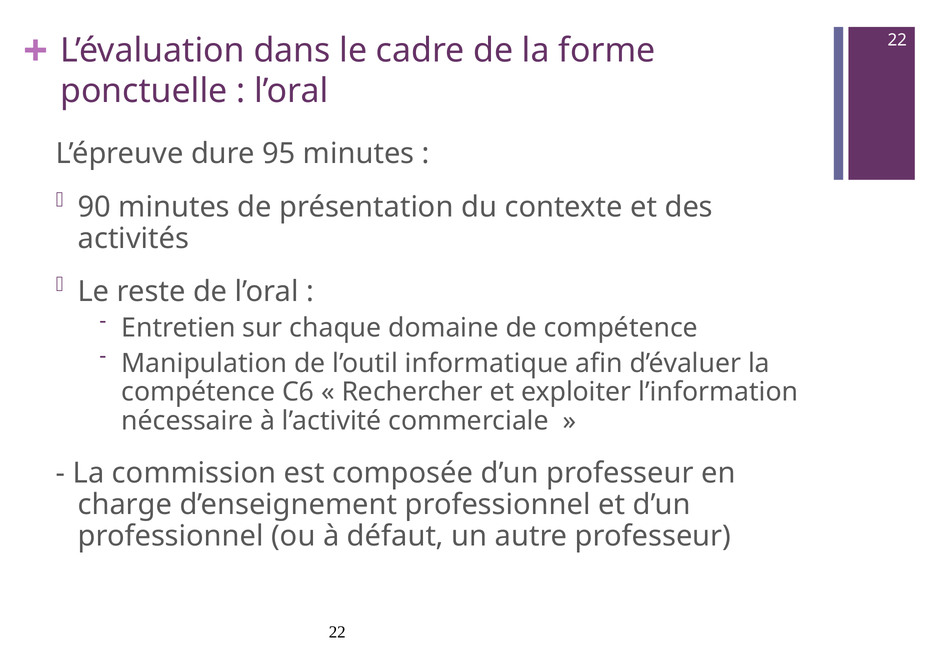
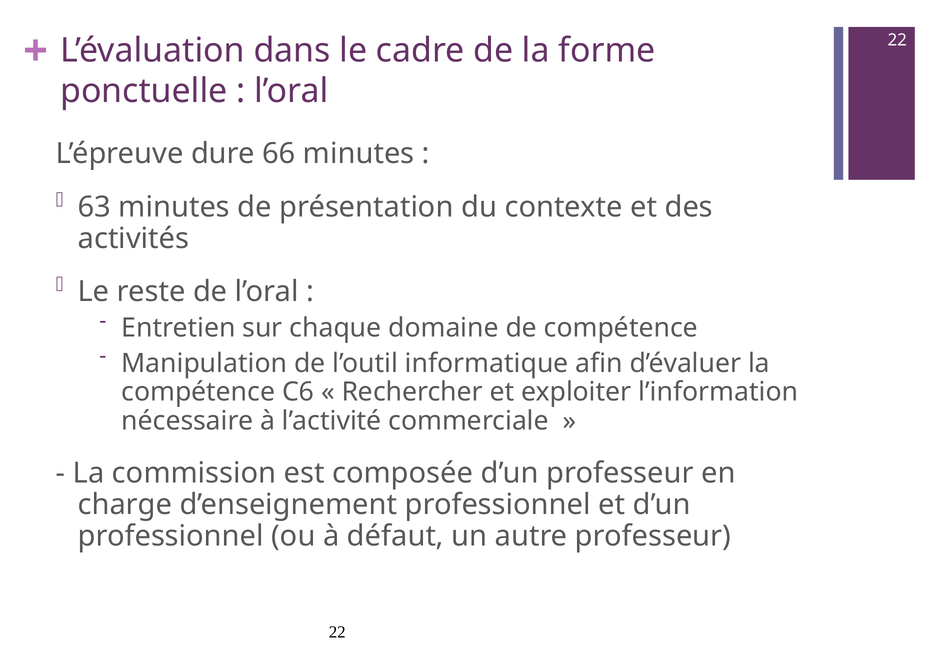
95: 95 -> 66 (279, 154)
90: 90 -> 63 (94, 207)
